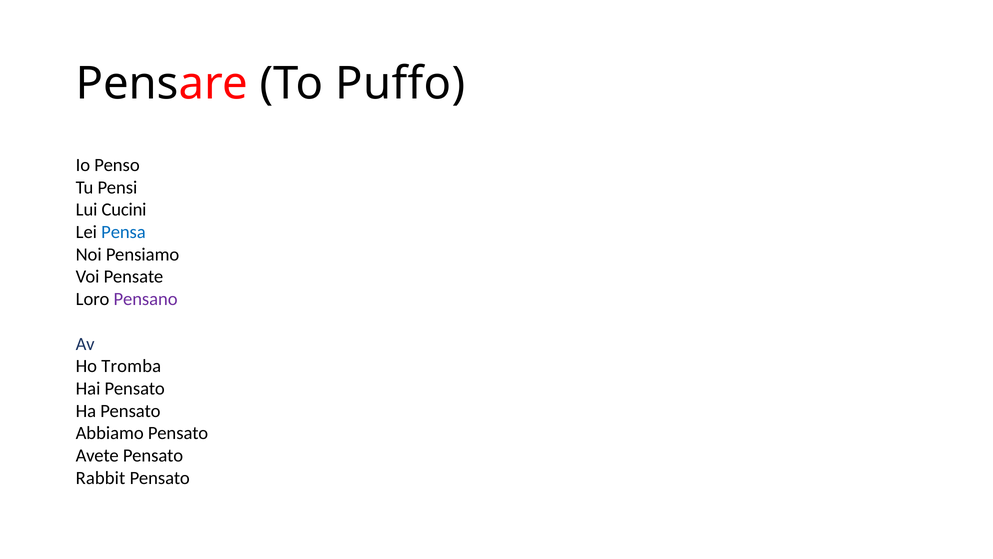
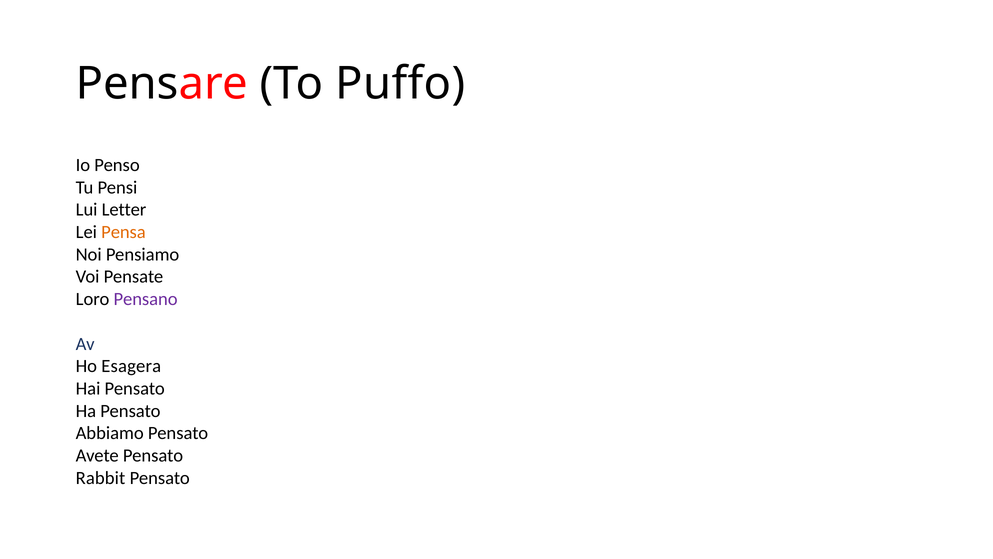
Cucini: Cucini -> Letter (124, 210)
Pensa colour: blue -> orange (123, 232)
Tromba: Tromba -> Esagera (131, 366)
